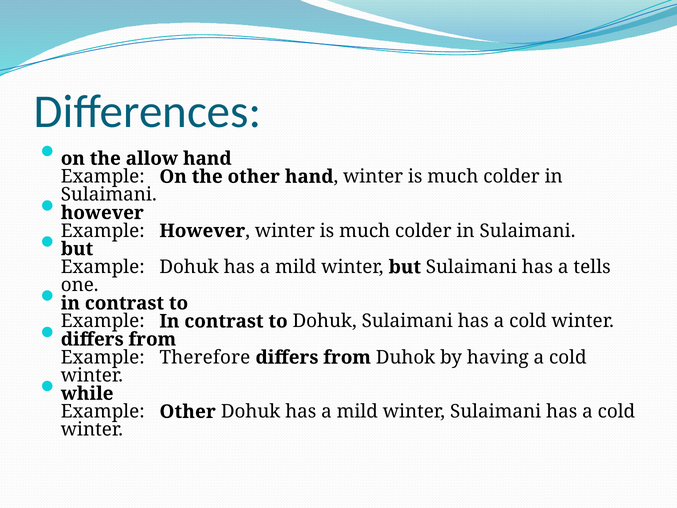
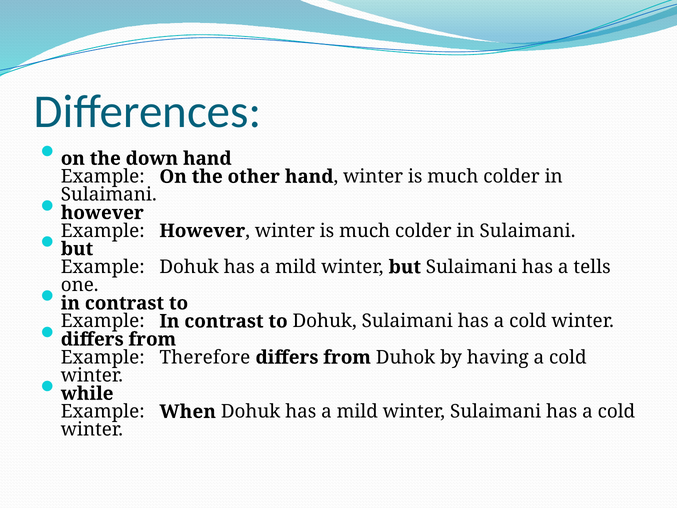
allow: allow -> down (152, 158)
Example Other: Other -> When (188, 411)
